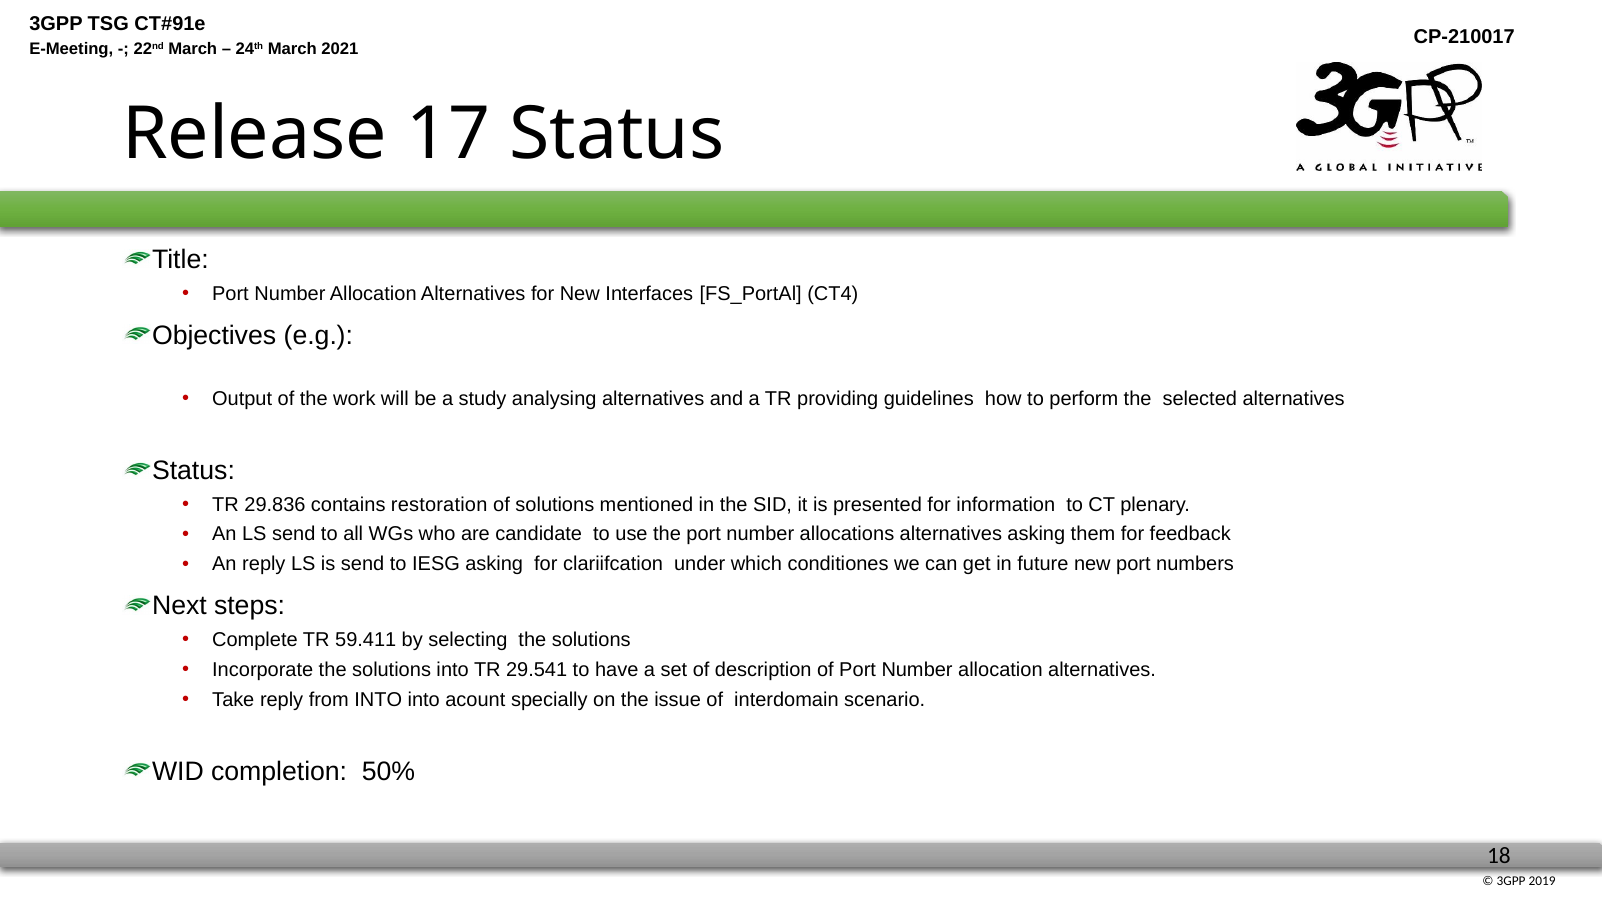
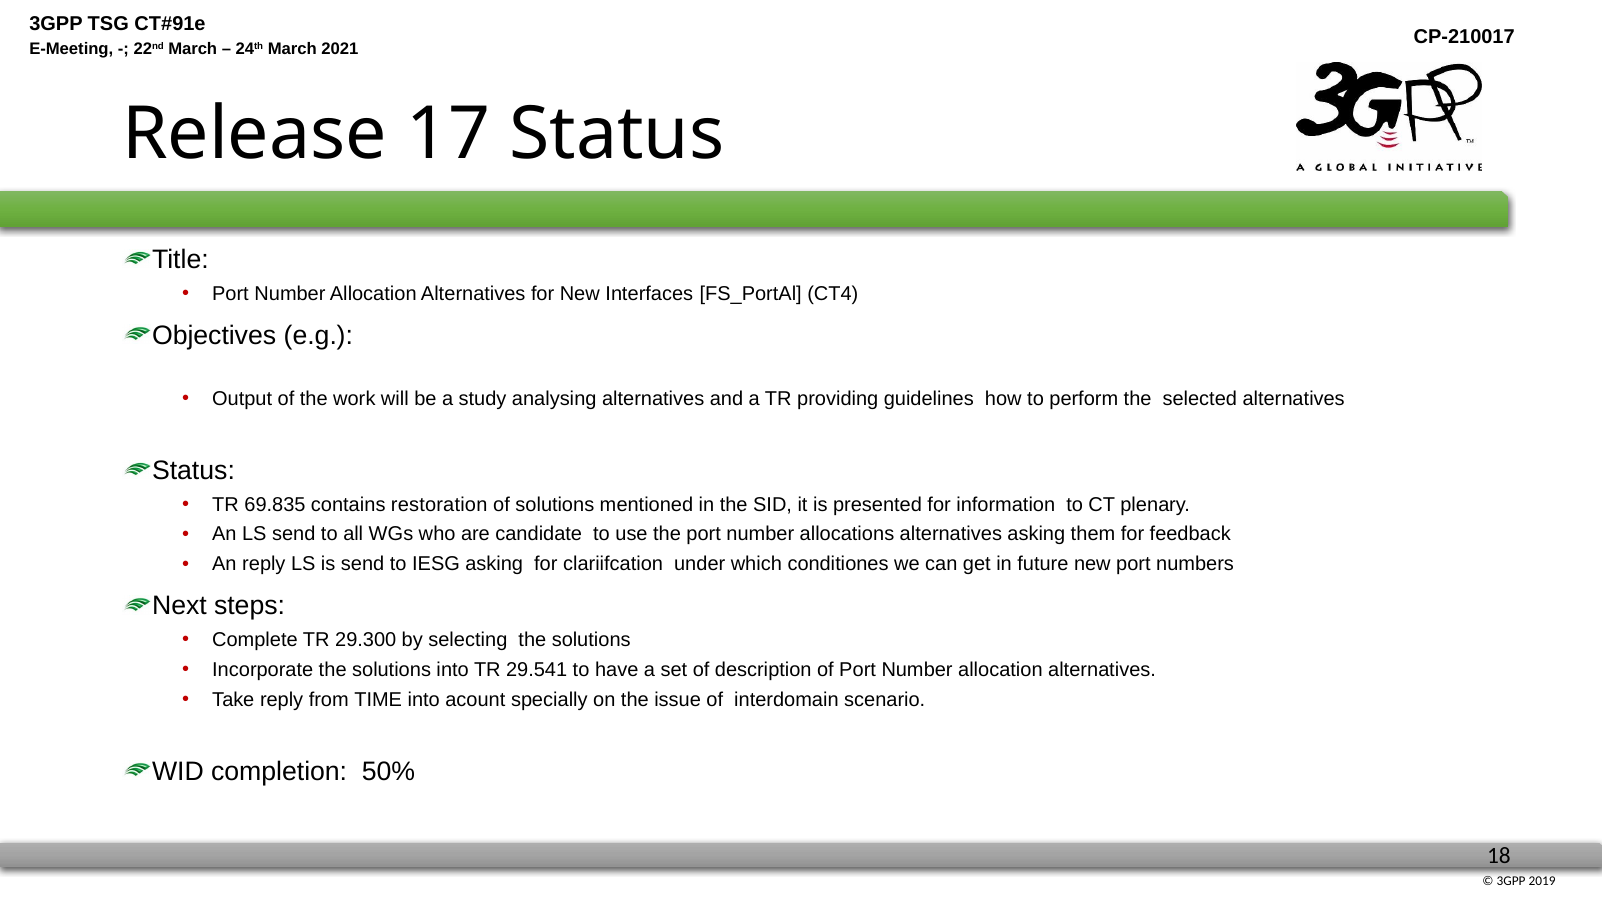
29.836: 29.836 -> 69.835 (275, 505)
59.411: 59.411 -> 29.300 (366, 640)
from INTO: INTO -> TIME (378, 700)
